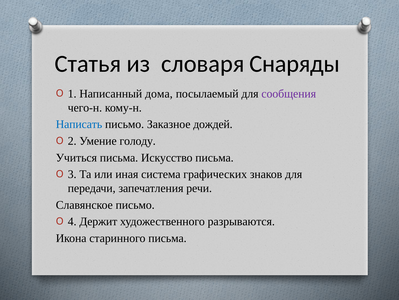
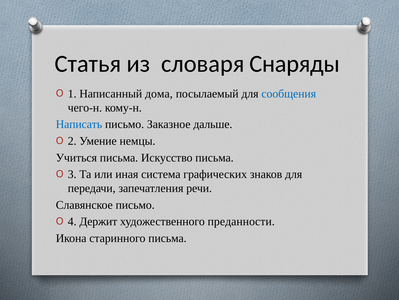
сообщения colour: purple -> blue (289, 93)
дождей: дождей -> дальше (213, 124)
голоду: голоду -> немцы (138, 141)
разрываются: разрываются -> преданности (241, 221)
